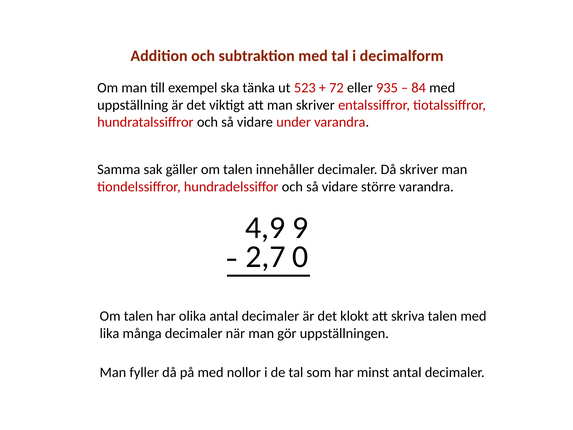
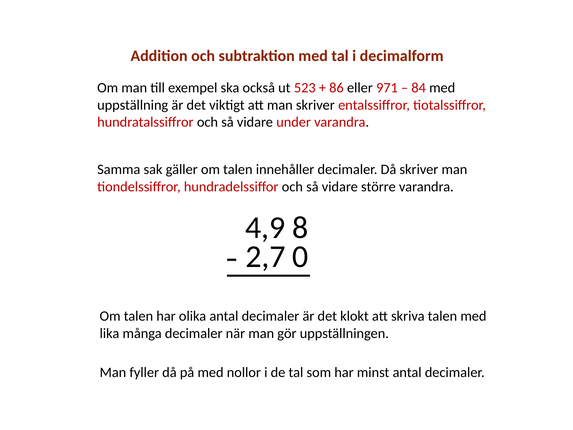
tänka: tänka -> också (259, 88)
72: 72 -> 86 (336, 88)
935: 935 -> 971 (387, 88)
9: 9 -> 8 (300, 228)
